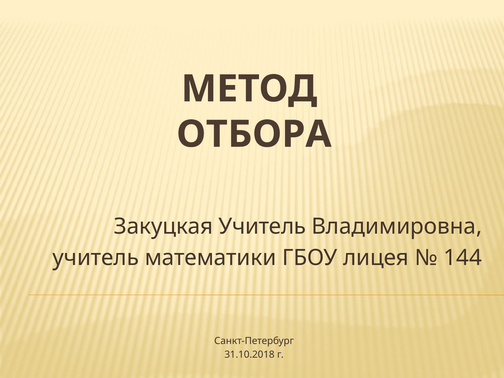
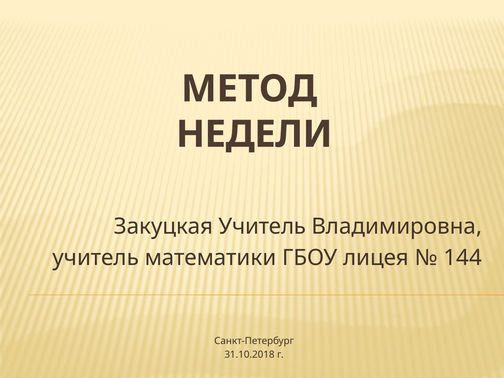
ОТБОРА: ОТБОРА -> НЕДЕЛИ (254, 134)
